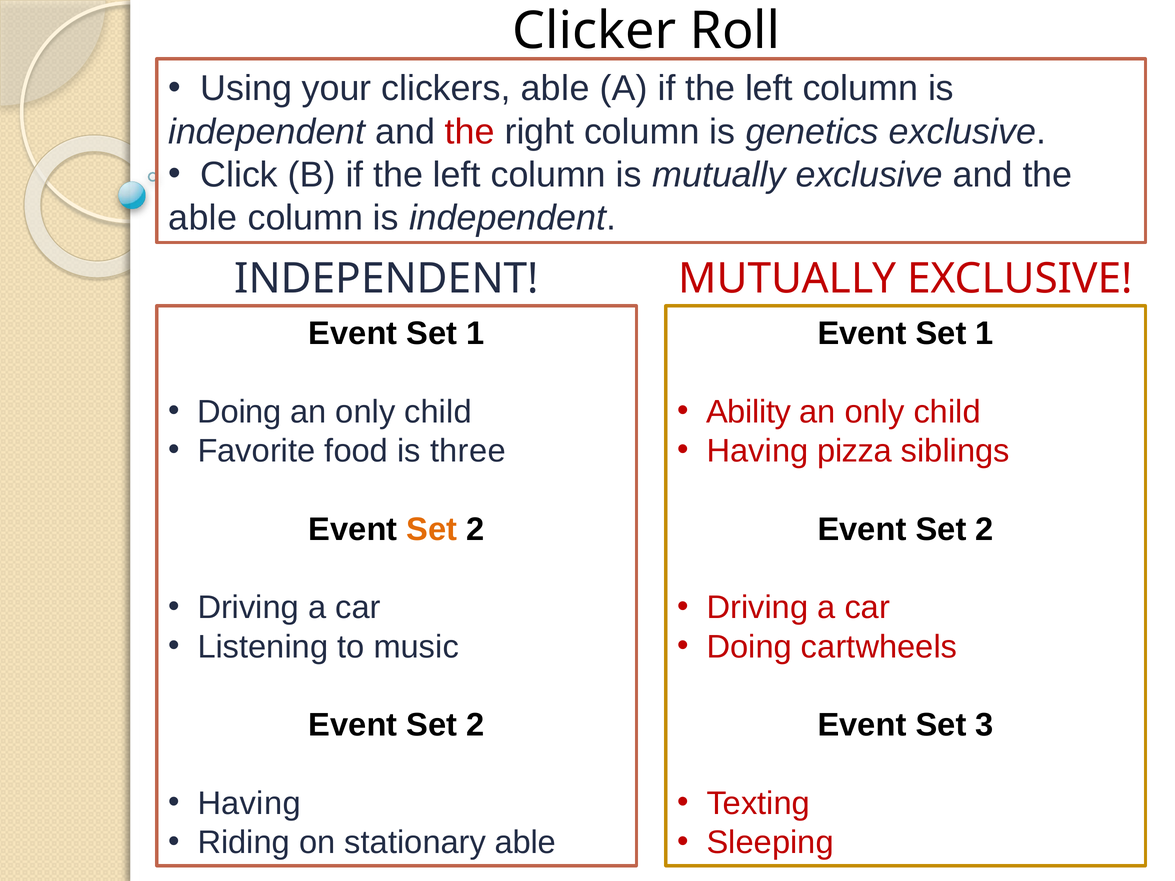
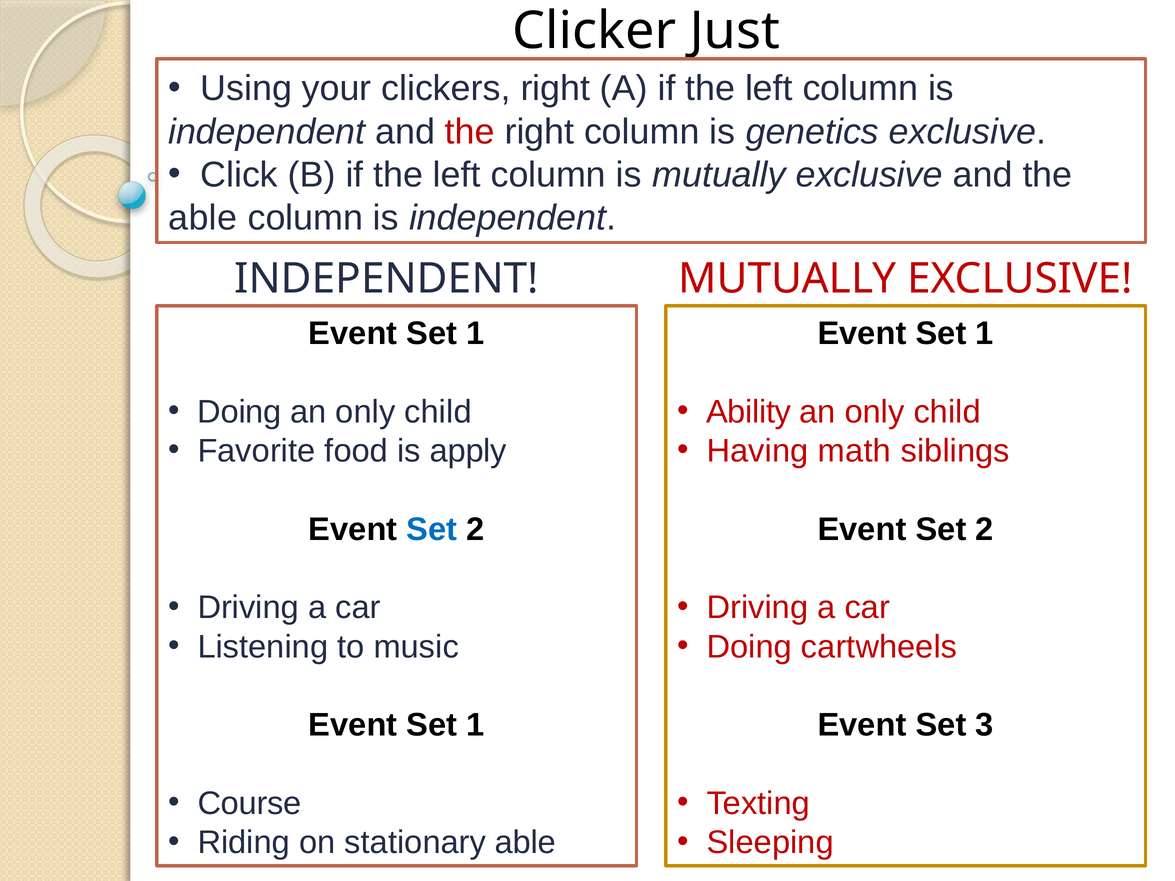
Roll: Roll -> Just (735, 31)
clickers able: able -> right (555, 89)
three: three -> apply (468, 451)
pizza: pizza -> math (854, 451)
Set colour: orange -> blue (432, 529)
2: 2 -> 1 (475, 725)
Having: Having -> Course (249, 804)
